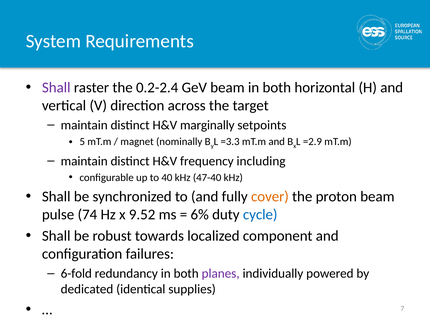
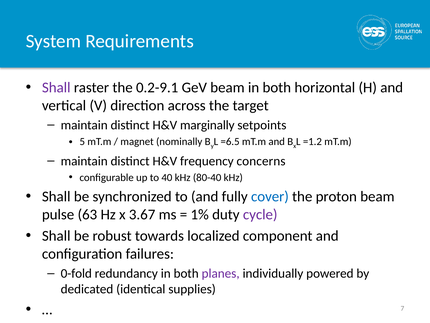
0.2-2.4: 0.2-2.4 -> 0.2-9.1 (157, 87)
=3.3: =3.3 -> =6.5 (230, 141)
=2.9: =2.9 -> =1.2 (312, 141)
including: including -> concerns (261, 161)
47-40: 47-40 -> 80-40 (207, 177)
cover colour: orange -> blue (270, 196)
74: 74 -> 63 (87, 214)
9.52: 9.52 -> 3.67 (142, 214)
6%: 6% -> 1% (200, 214)
cycle colour: blue -> purple (260, 214)
6-fold: 6-fold -> 0-fold (76, 273)
